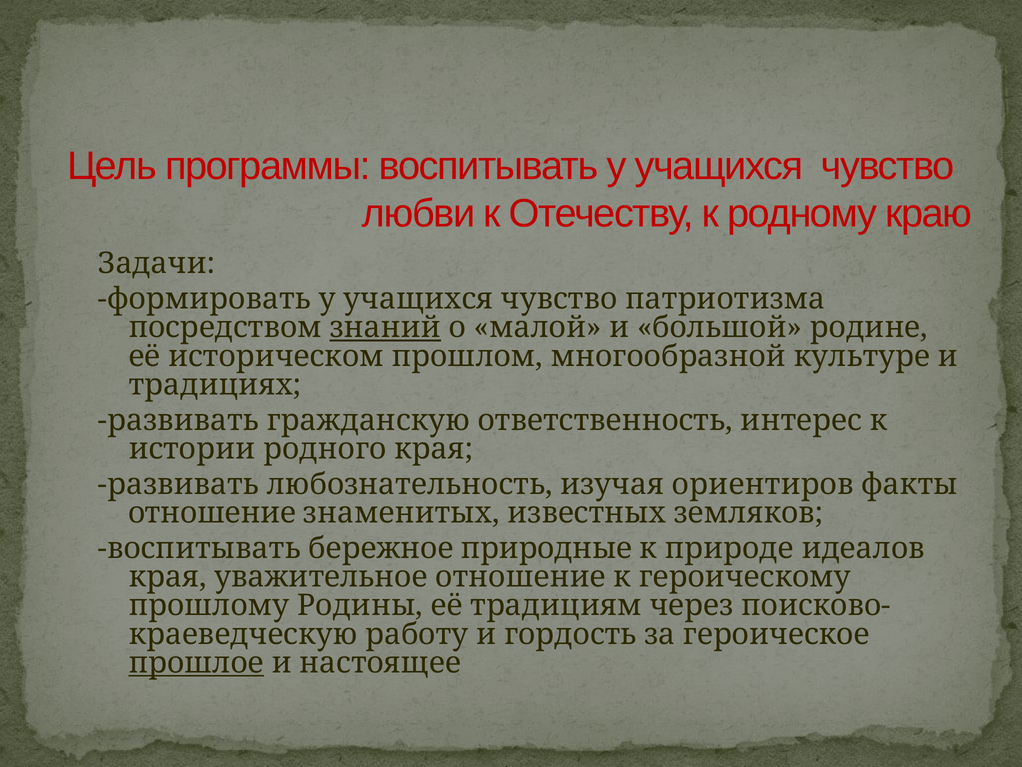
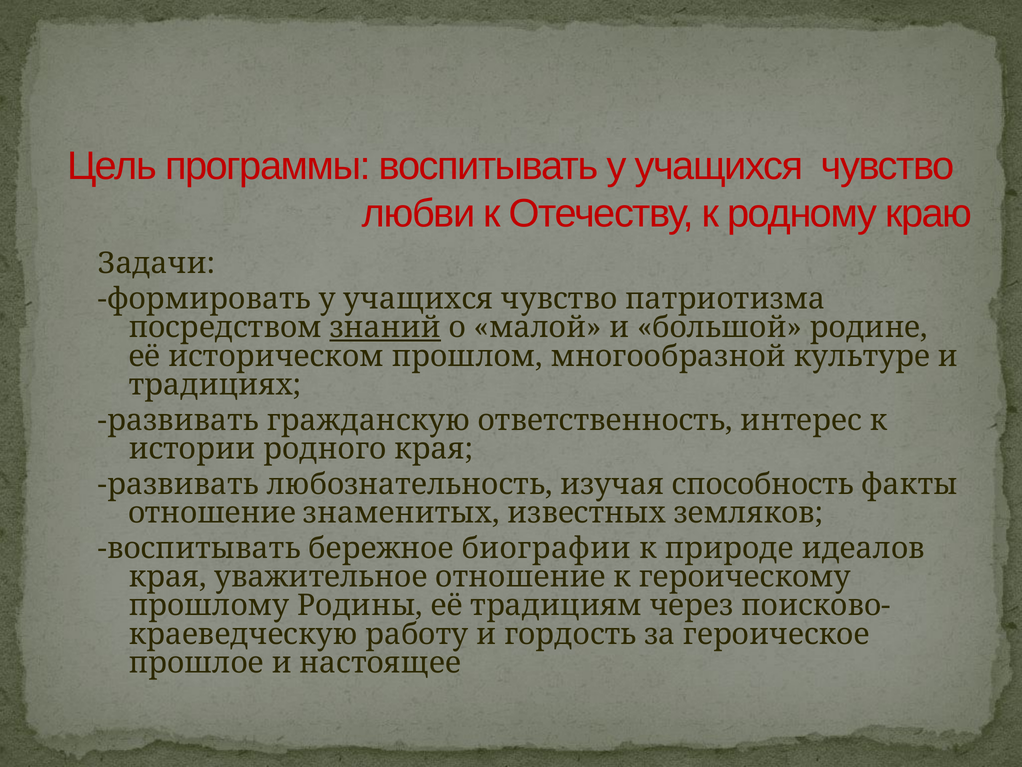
ориентиров: ориентиров -> способность (763, 484)
природные: природные -> биографии (546, 548)
прошлое underline: present -> none (196, 662)
